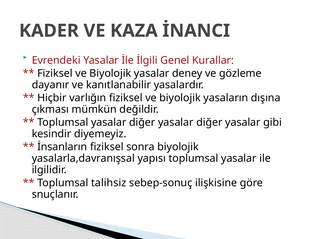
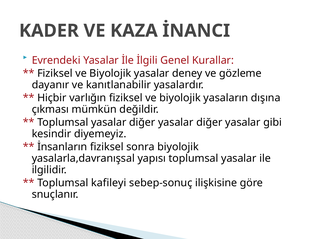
talihsiz: talihsiz -> kafileyi (109, 183)
